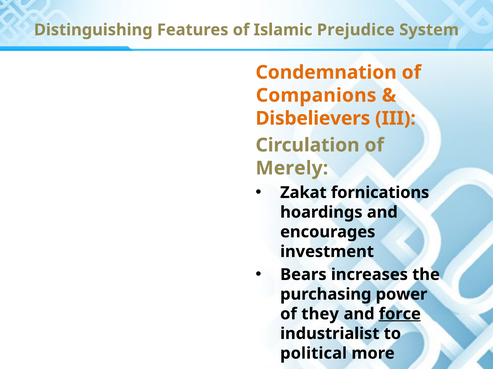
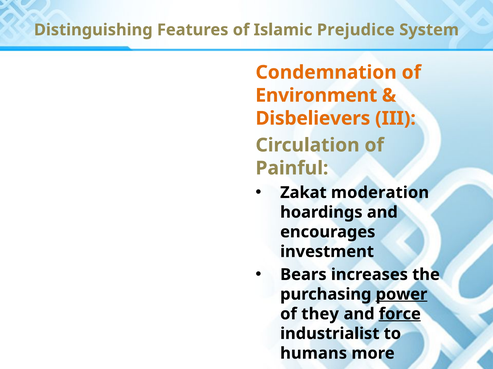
Companions: Companions -> Environment (316, 96)
Merely: Merely -> Painful (292, 168)
fornications: fornications -> moderation (380, 193)
power underline: none -> present (402, 295)
political: political -> humans (314, 354)
